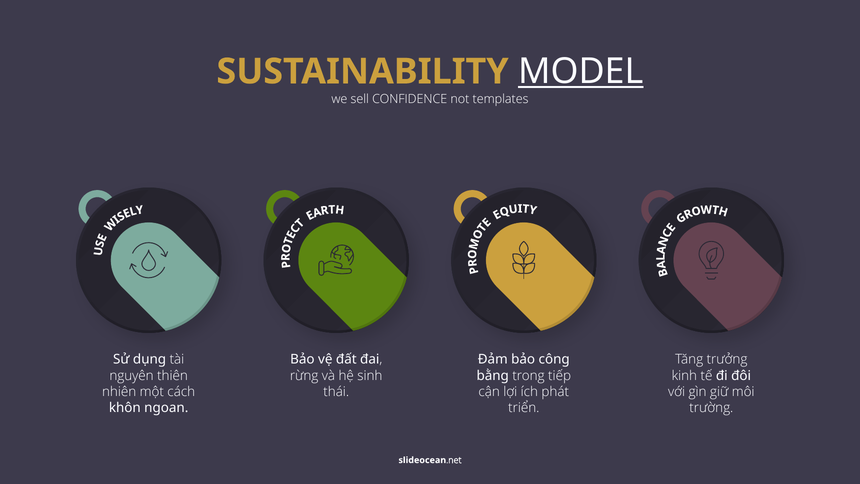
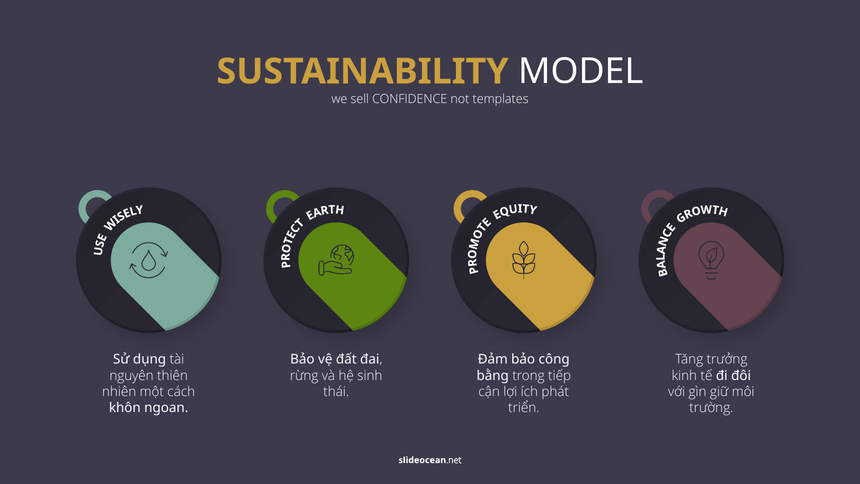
MODEL underline: present -> none (581, 72)
